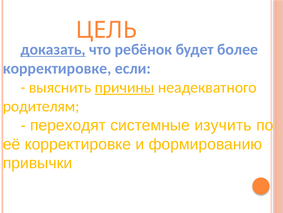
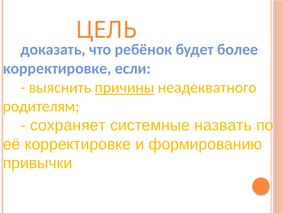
доказать underline: present -> none (53, 49)
переходят: переходят -> сохраняет (68, 125)
изучить: изучить -> назвать (223, 125)
